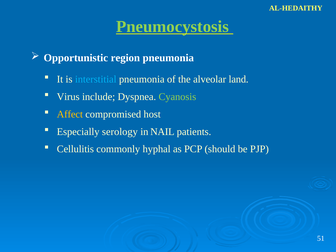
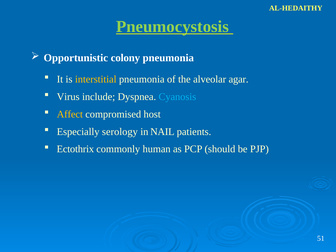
region: region -> colony (125, 58)
interstitial colour: light blue -> yellow (96, 79)
land: land -> agar (239, 79)
Cyanosis colour: light green -> light blue (177, 97)
Cellulitis: Cellulitis -> Ectothrix (75, 149)
hyphal: hyphal -> human (157, 149)
